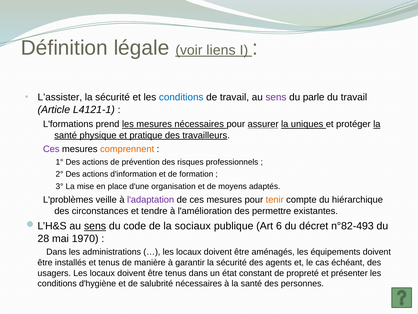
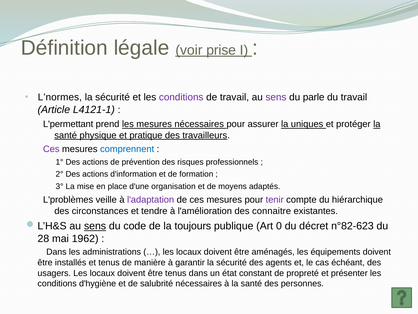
liens: liens -> prise (221, 50)
L’assister: L’assister -> L’normes (60, 97)
conditions colour: blue -> purple (181, 97)
L'formations: L'formations -> L'permettant (68, 124)
assurer underline: present -> none (263, 124)
comprennent colour: orange -> blue (127, 149)
tenir colour: orange -> purple (275, 200)
permettre: permettre -> connaitre (272, 211)
sociaux: sociaux -> toujours (193, 226)
6: 6 -> 0 (279, 226)
n°82-493: n°82-493 -> n°82-623 (352, 226)
1970: 1970 -> 1962 (85, 238)
